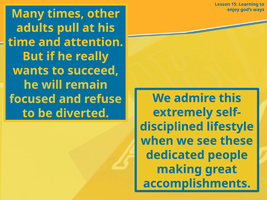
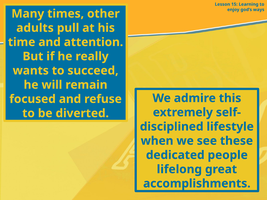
making: making -> lifelong (179, 169)
